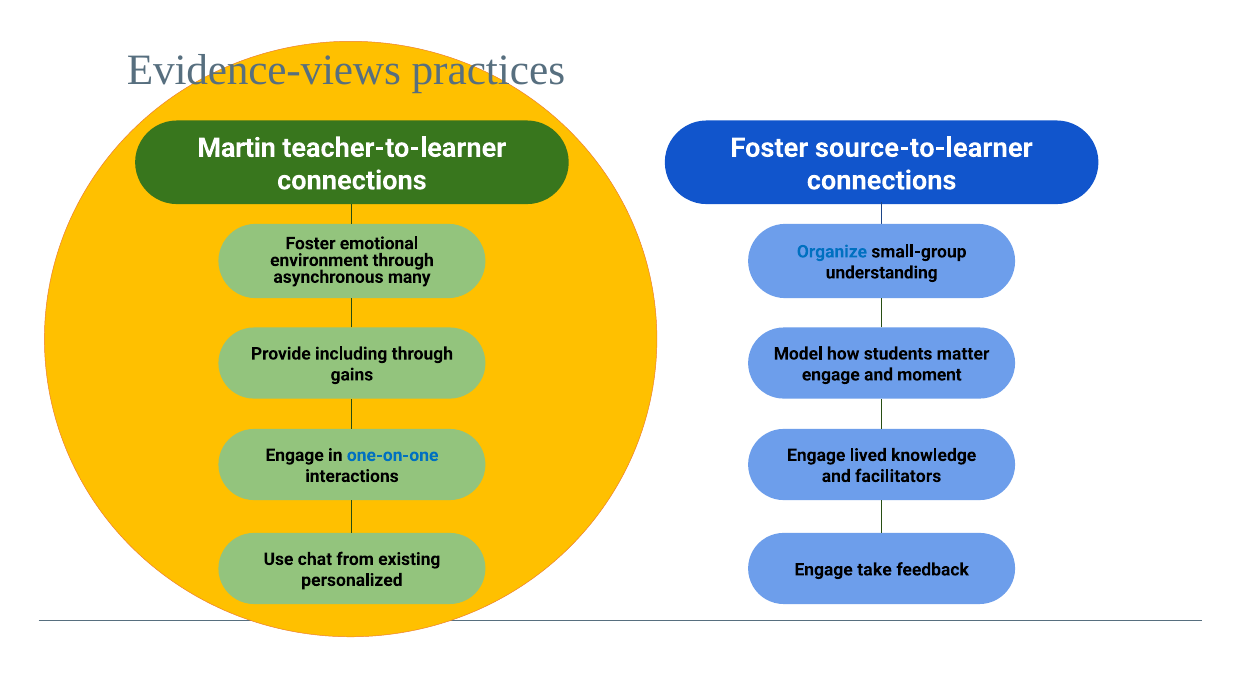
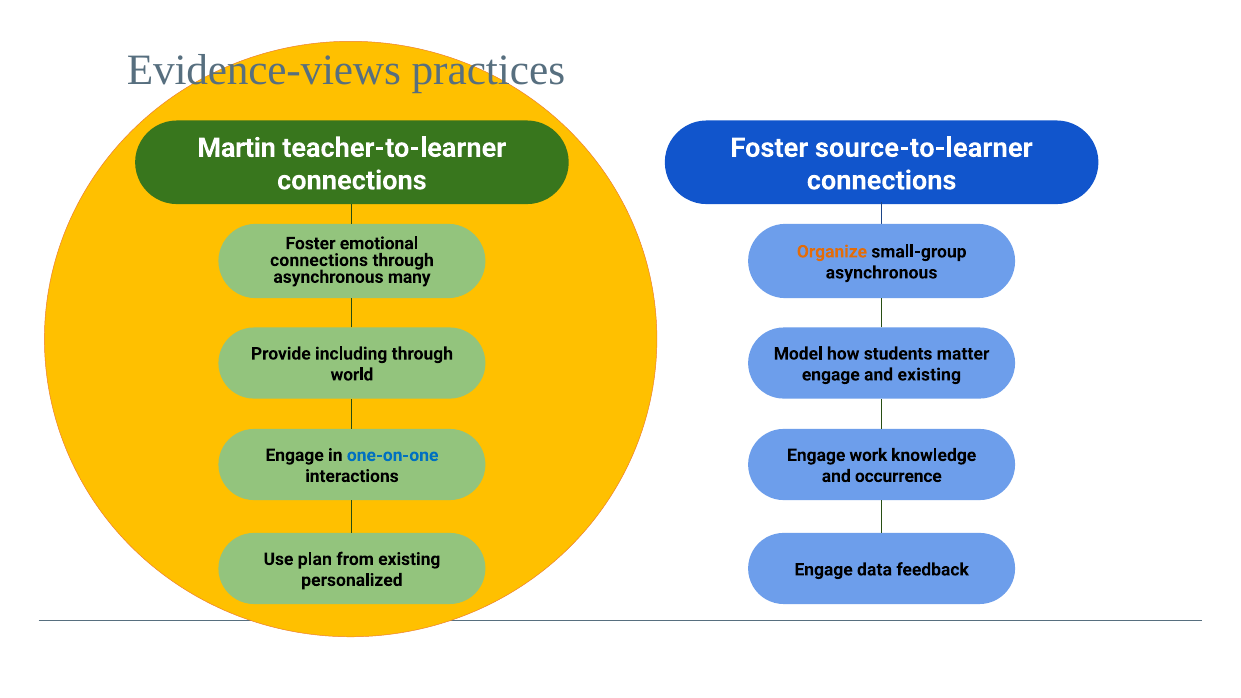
Organize colour: blue -> orange (832, 252)
environment: environment -> connections (319, 260)
understanding: understanding -> asynchronous (882, 273)
gains: gains -> world (352, 375)
and moment: moment -> existing (929, 375)
lived: lived -> work (868, 455)
facilitators: facilitators -> occurrence (898, 476)
chat: chat -> plan (315, 559)
take: take -> data (875, 570)
